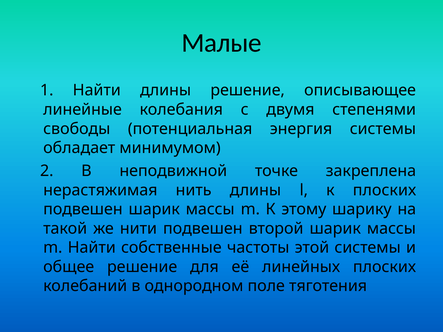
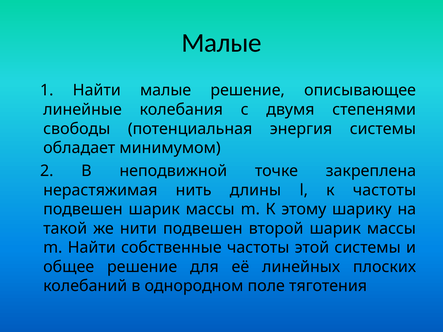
Найти длины: длины -> малые (166, 90)
к плоских: плоских -> частоты (384, 190)
